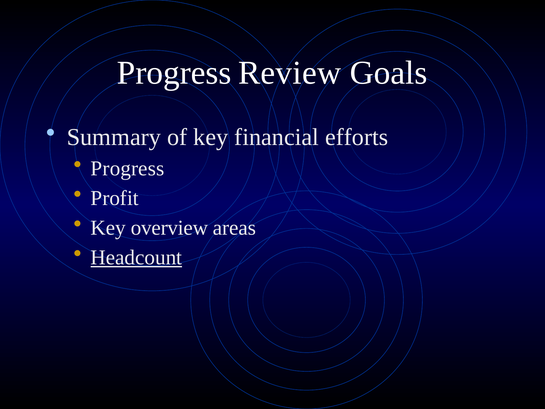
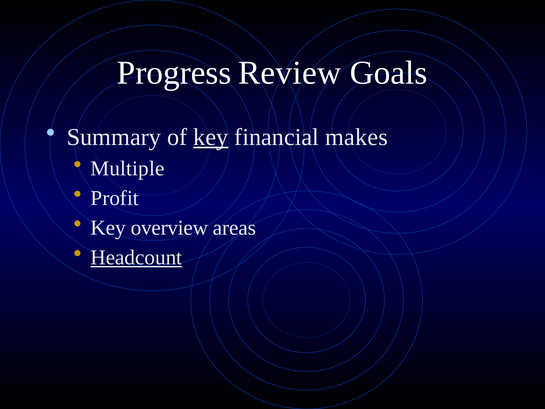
key underline: none -> present (211, 137)
efforts: efforts -> makes (357, 137)
Progress: Progress -> Multiple (128, 168)
